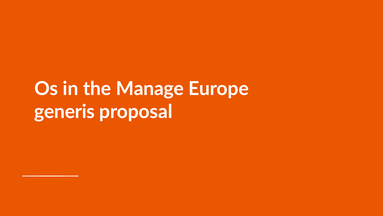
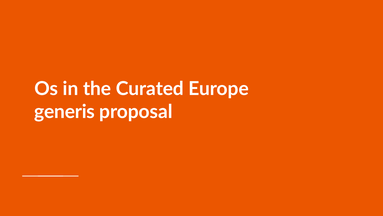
Manage: Manage -> Curated (150, 89)
